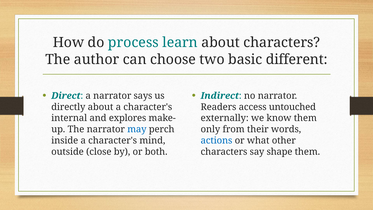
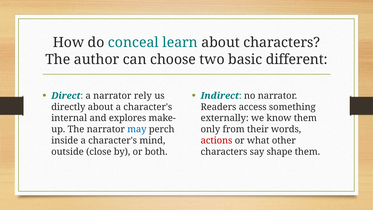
process: process -> conceal (133, 43)
says: says -> rely (143, 96)
untouched: untouched -> something (292, 107)
actions colour: blue -> red (216, 140)
